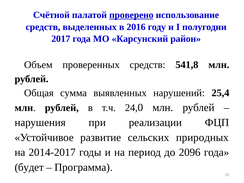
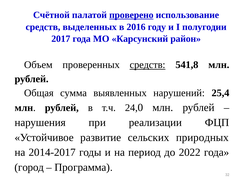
средств underline: none -> present (148, 65)
2096: 2096 -> 2022 (190, 152)
будет: будет -> город (29, 167)
